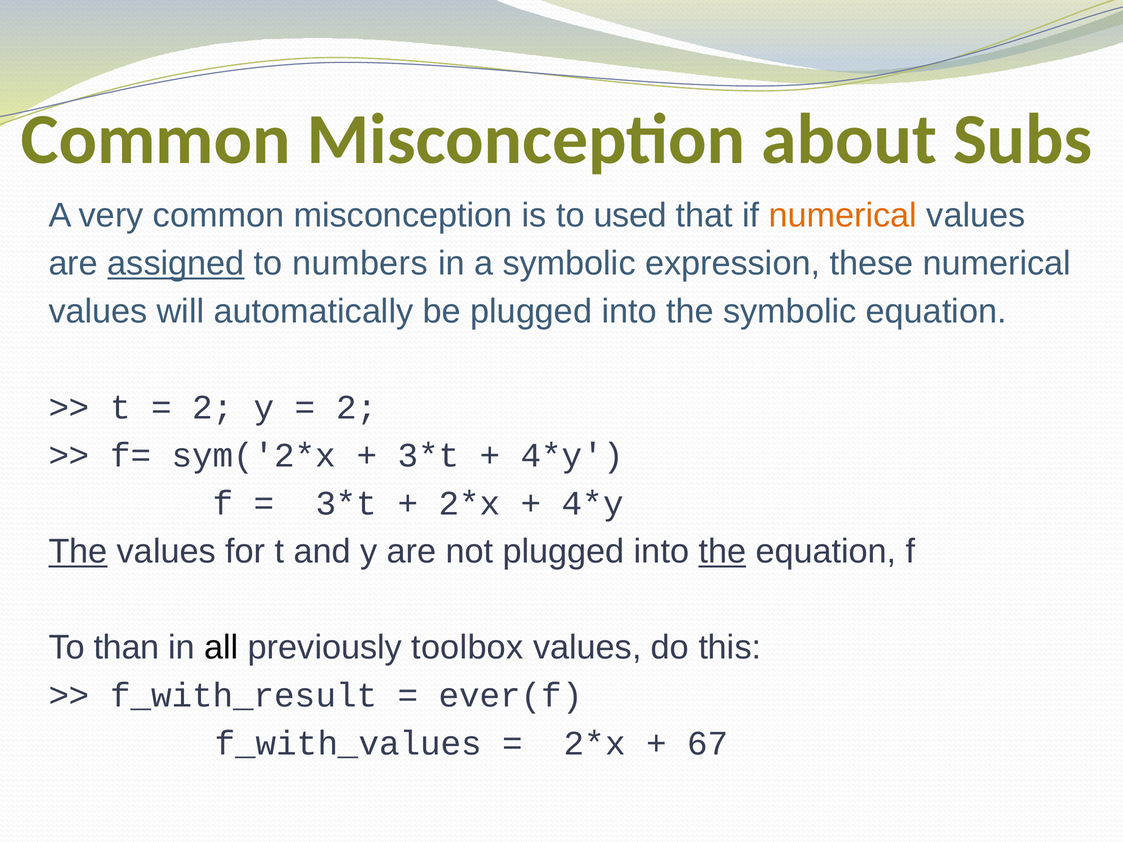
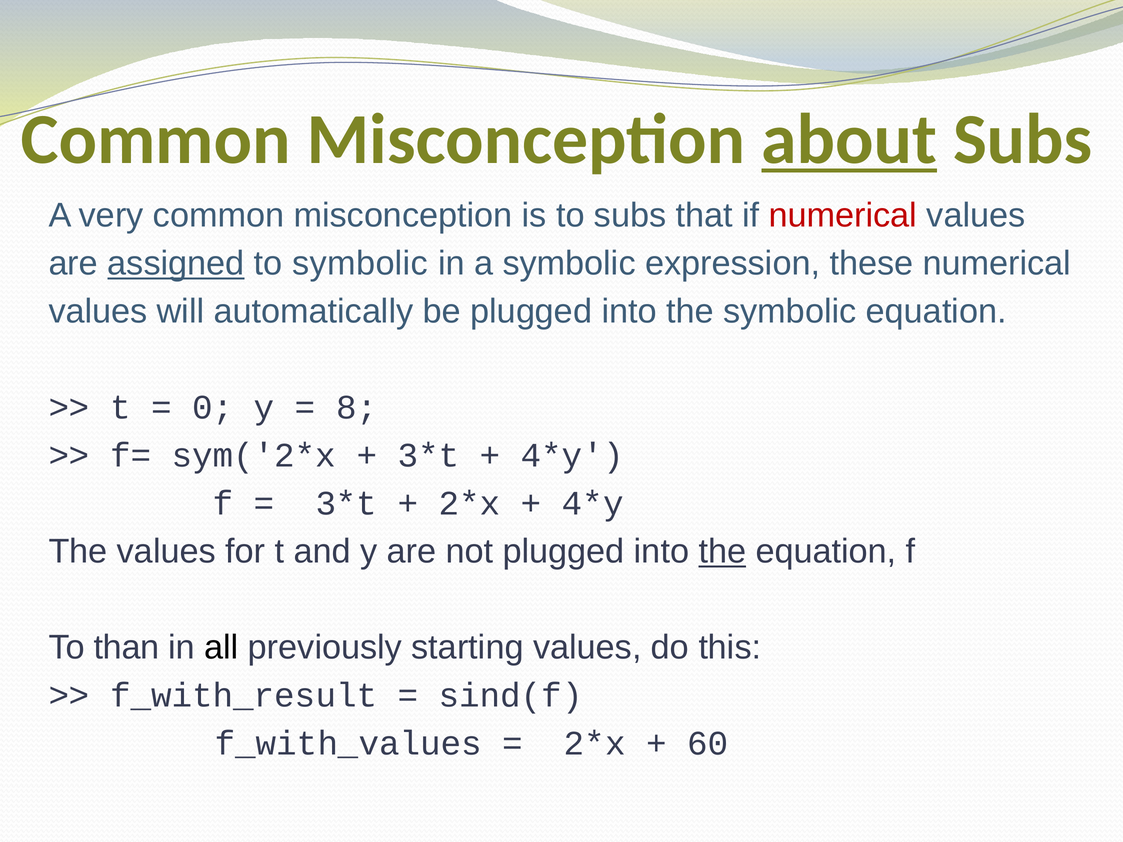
about underline: none -> present (849, 140)
to used: used -> subs (630, 216)
numerical colour: orange -> red (843, 216)
to numbers: numbers -> symbolic (360, 264)
2: 2 -> 0 (213, 408)
2: 2 -> 8 (357, 408)
The underline: present -> none (78, 552)
toolbox: toolbox -> starting (468, 648)
ever(f: ever(f -> sind(f (511, 696)
67: 67 -> 60 (708, 744)
